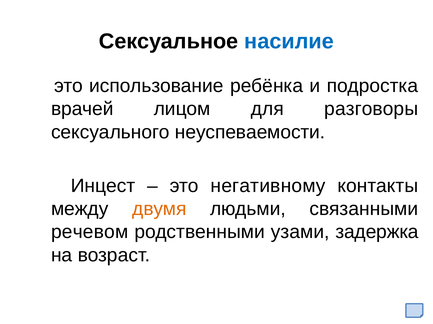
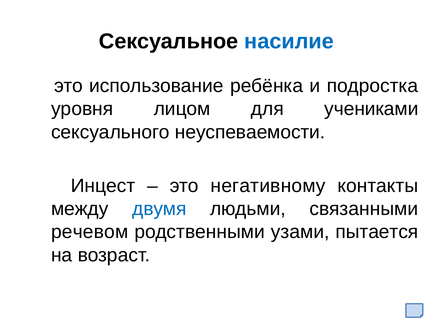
врачей: врачей -> уровня (82, 109)
разговоры: разговоры -> учениками (371, 109)
двумя colour: orange -> blue (159, 209)
задержка: задержка -> пытается (377, 233)
